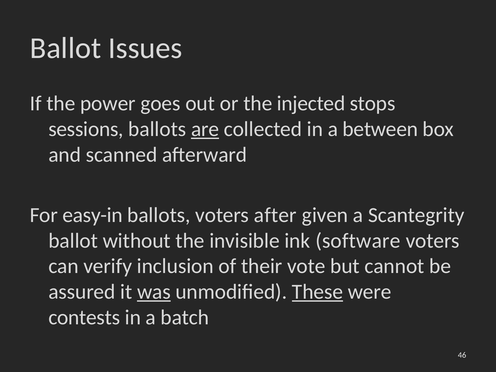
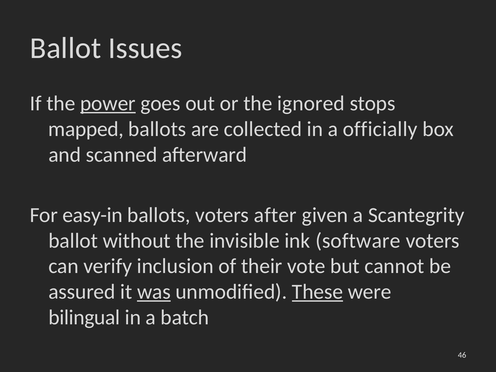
power underline: none -> present (108, 104)
injected: injected -> ignored (311, 104)
sessions: sessions -> mapped (86, 129)
are underline: present -> none (205, 129)
between: between -> officially (380, 129)
contests: contests -> bilingual (84, 318)
